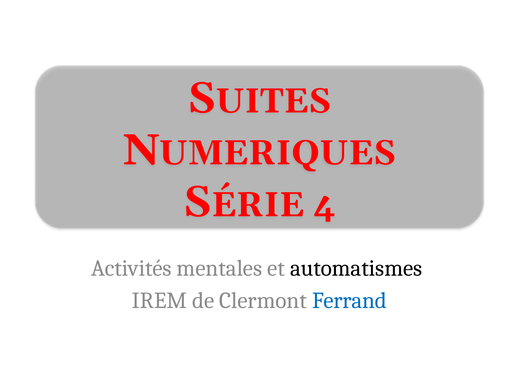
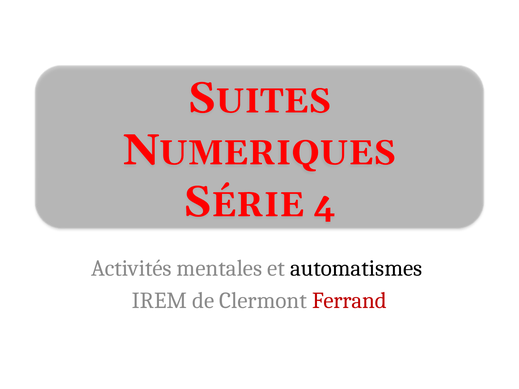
Ferrand colour: blue -> red (349, 301)
